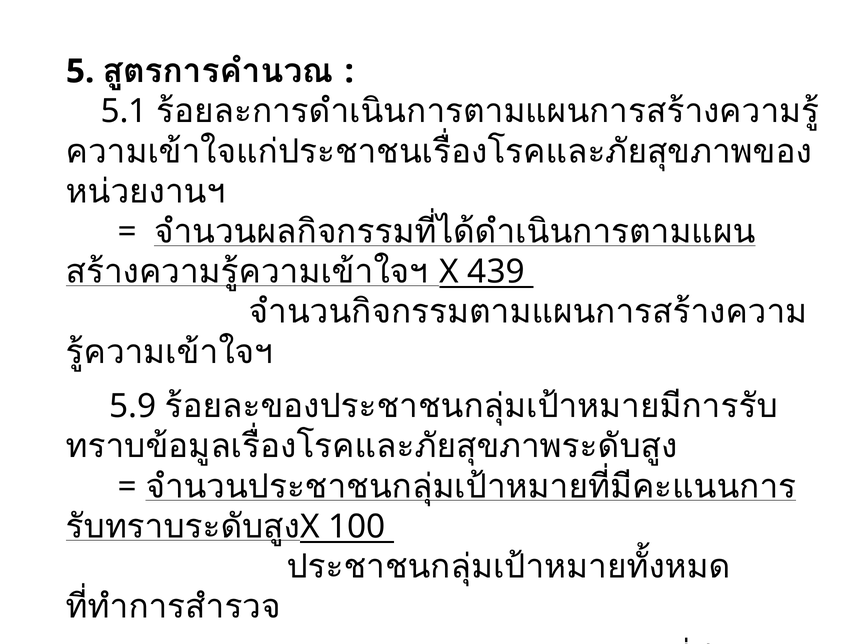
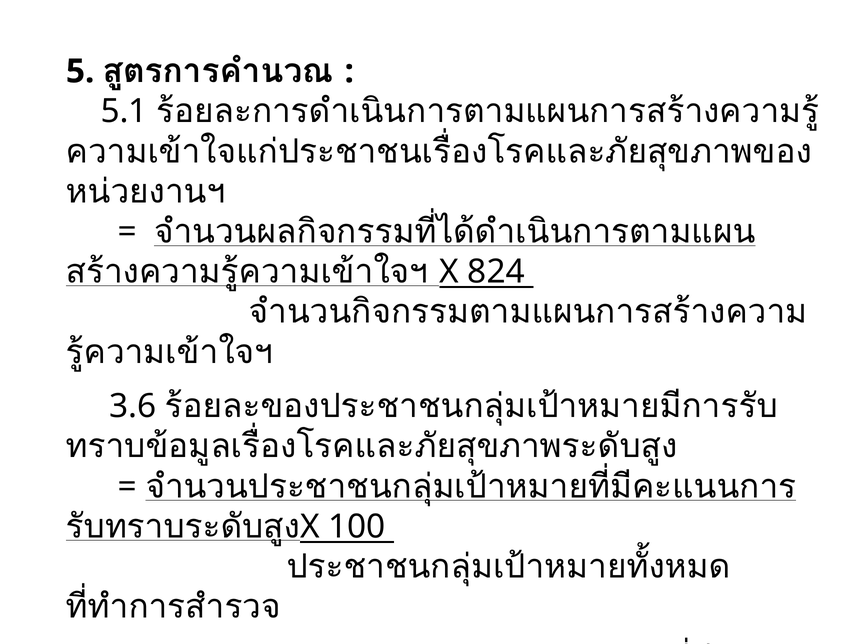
439: 439 -> 824 (496, 272)
5.9: 5.9 -> 3.6 (133, 407)
